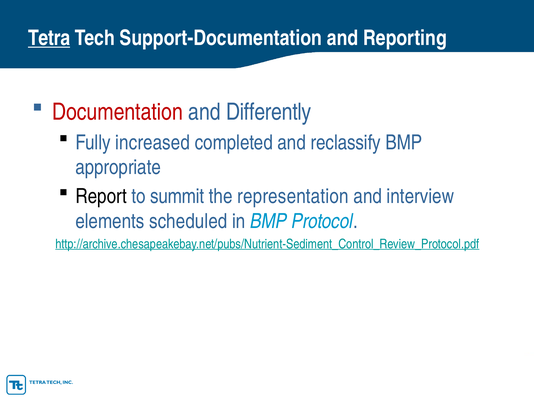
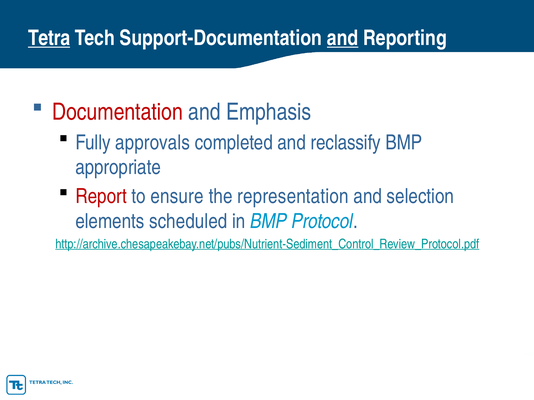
and underline: none -> present (343, 38)
Differently: Differently -> Emphasis (269, 112)
increased: increased -> approvals (153, 143)
Report colour: black -> red (101, 197)
summit: summit -> ensure (177, 197)
interview: interview -> selection (420, 197)
